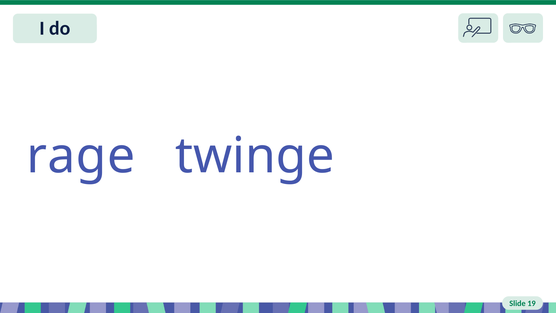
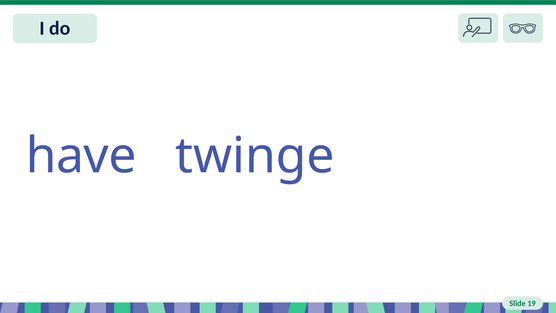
rage: rage -> have (81, 156)
